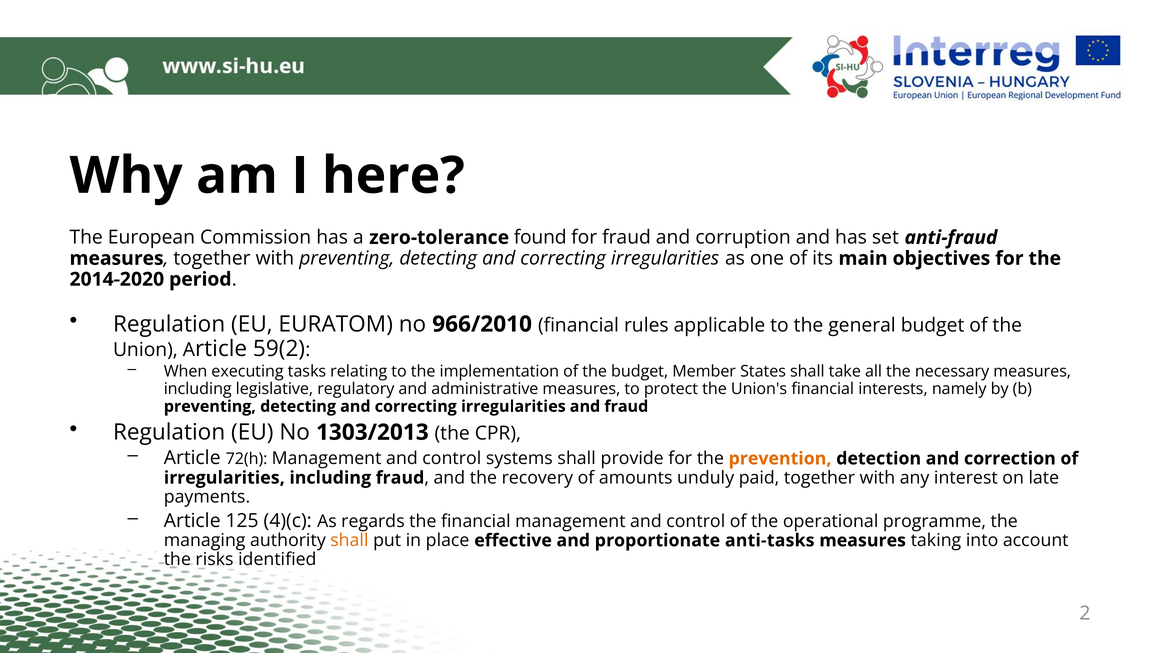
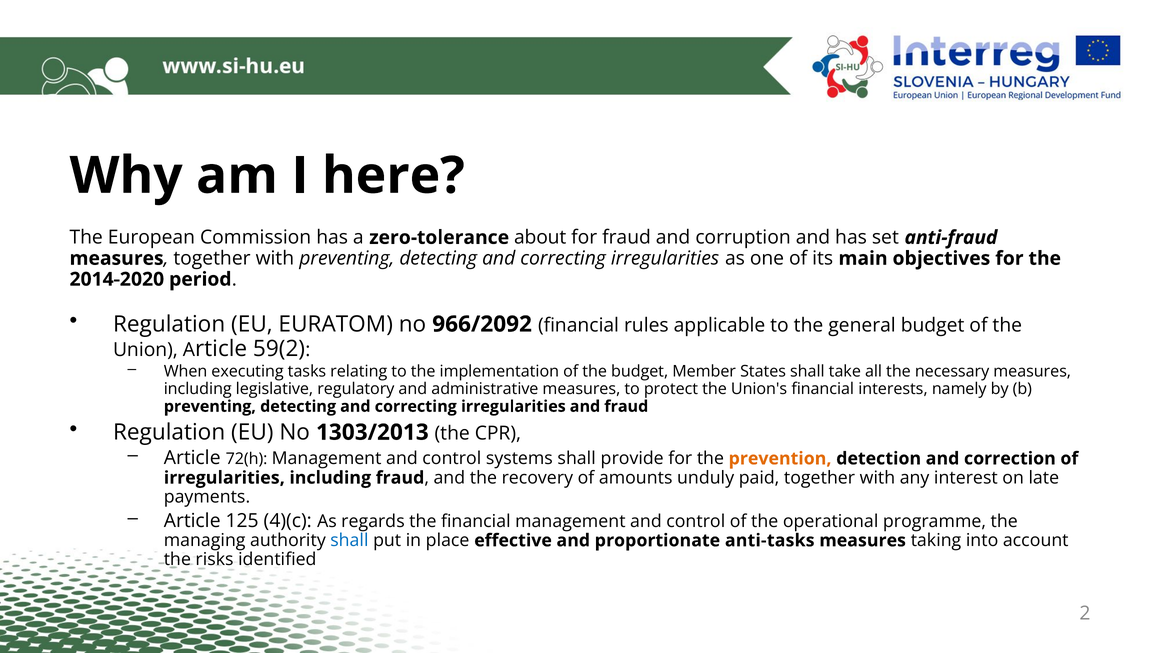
found: found -> about (540, 237)
966/2010: 966/2010 -> 966/2092 (482, 324)
shall colour: orange -> blue (349, 540)
